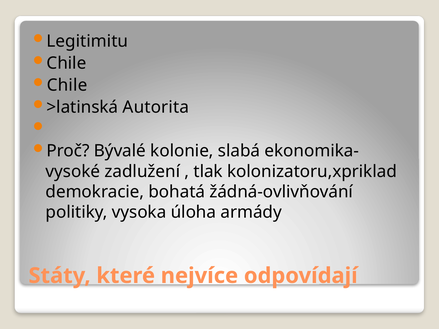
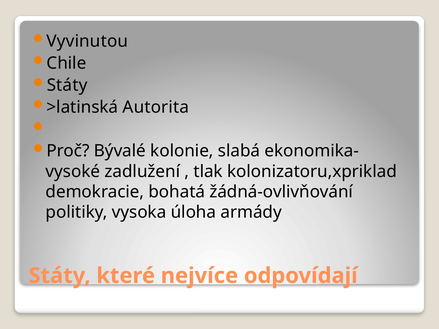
Legitimitu: Legitimitu -> Vyvinutou (87, 41)
Chile: Chile -> Státy (67, 85)
